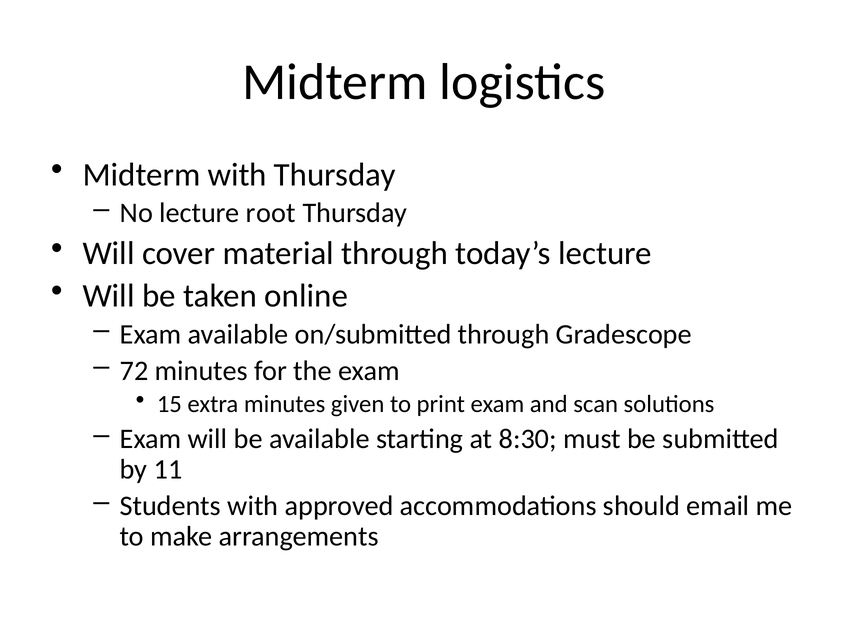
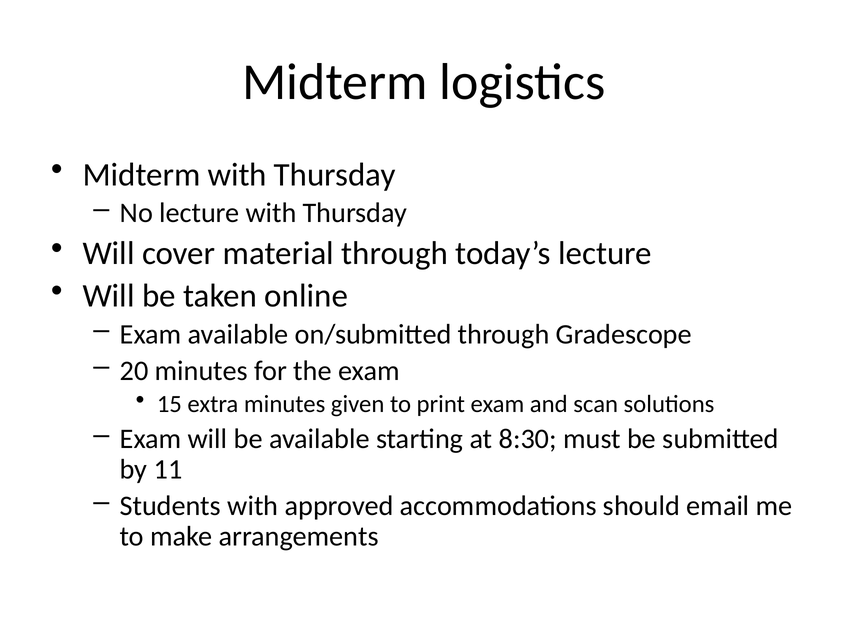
lecture root: root -> with (271, 213)
72: 72 -> 20 (134, 371)
